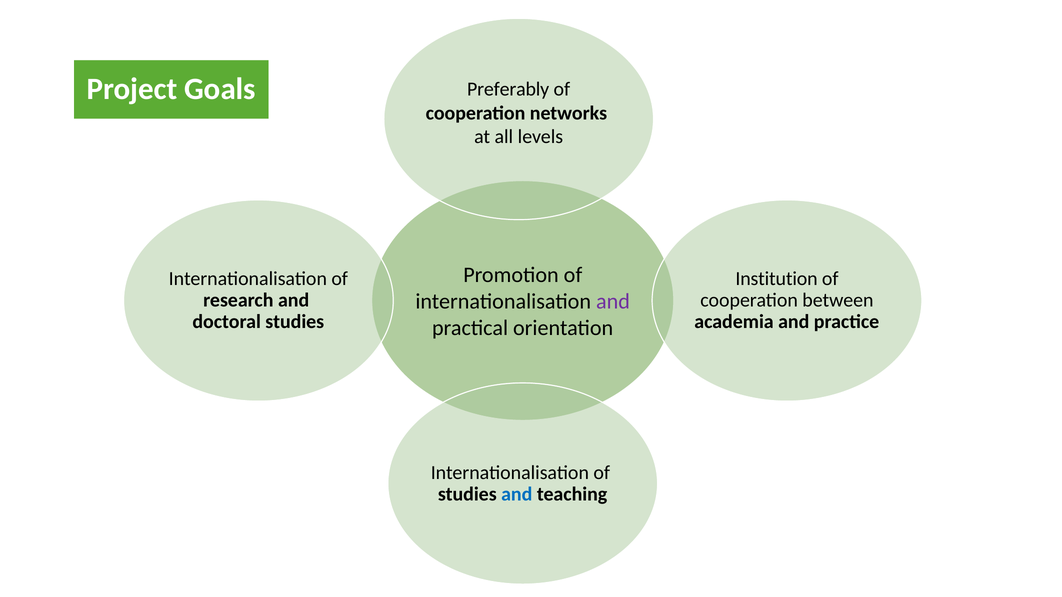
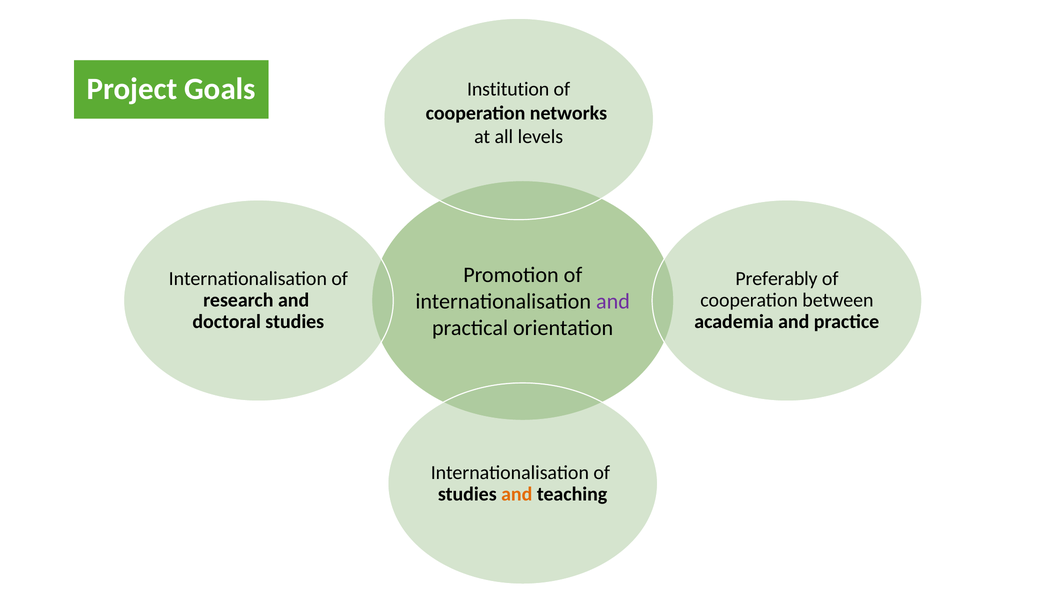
Preferably: Preferably -> Institution (508, 89)
Institution: Institution -> Preferably (777, 279)
and colour: blue -> orange (517, 494)
